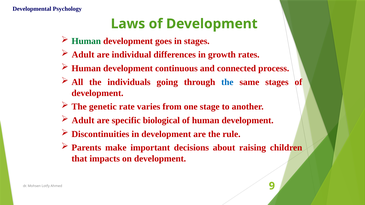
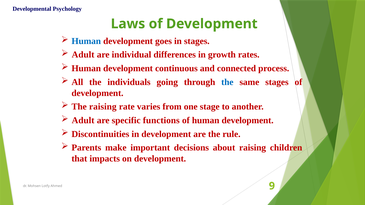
Human colour: green -> blue (86, 41)
The genetic: genetic -> raising (103, 107)
biological: biological -> functions (161, 121)
